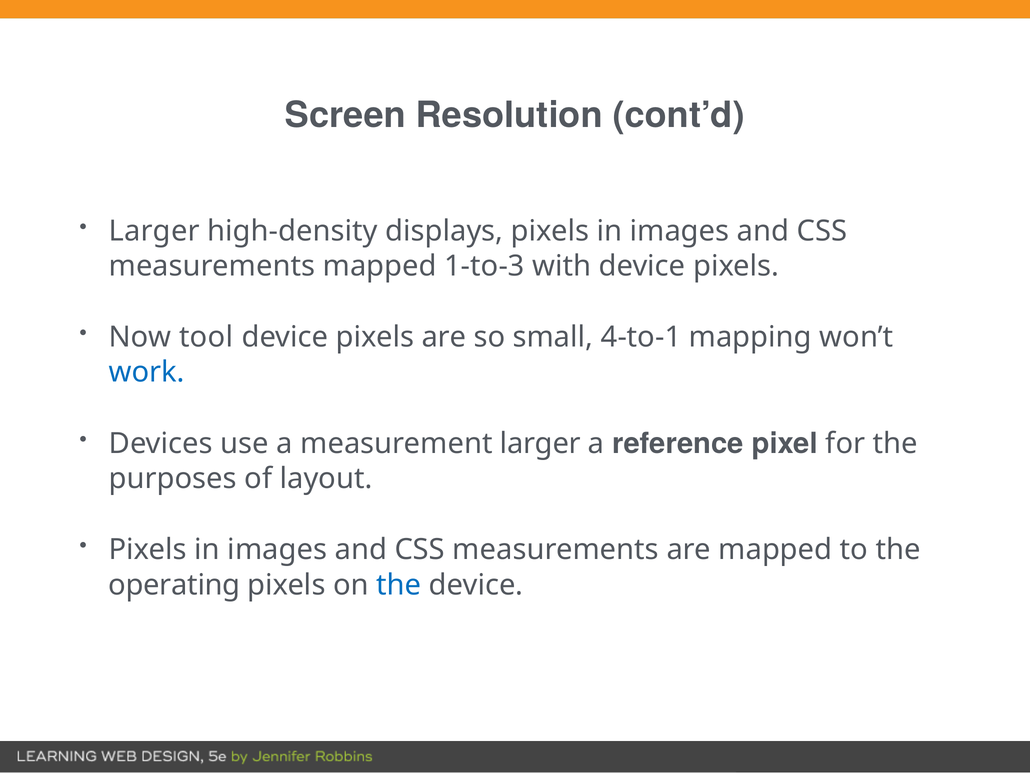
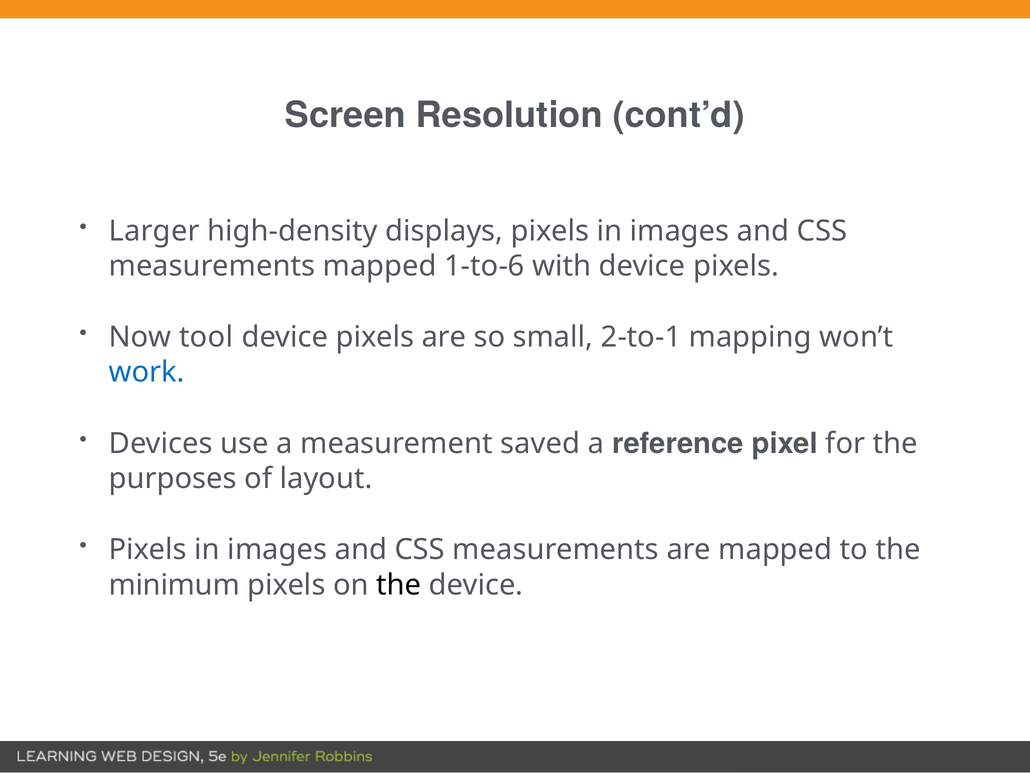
1-to-3: 1-to-3 -> 1-to-6 (484, 266)
4-to-1: 4-to-1 -> 2-to-1 (641, 337)
measurement larger: larger -> saved (540, 443)
operating: operating -> minimum (174, 584)
the colour: blue -> black (399, 584)
